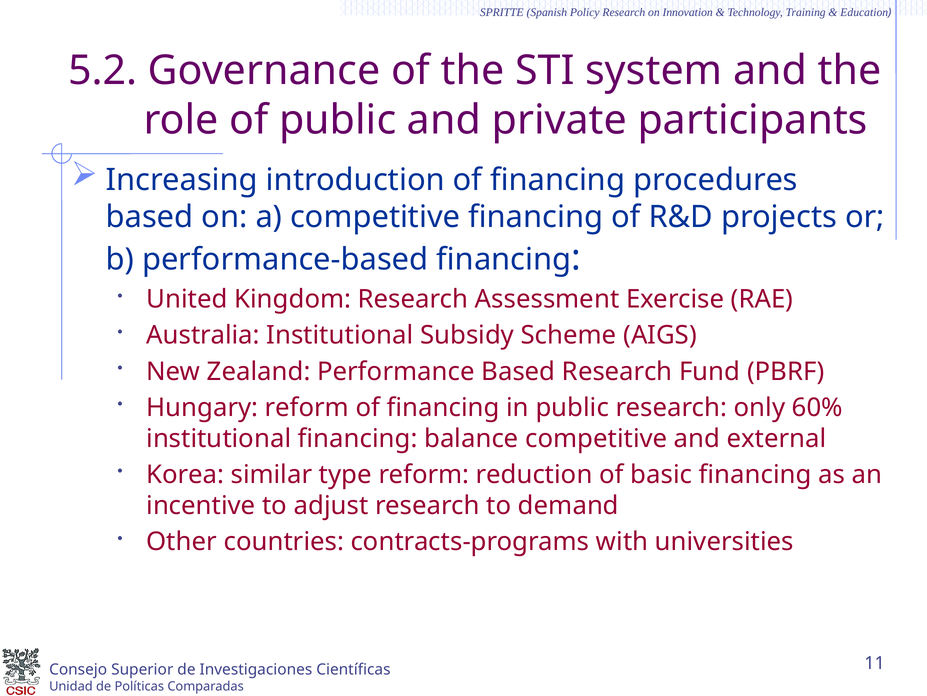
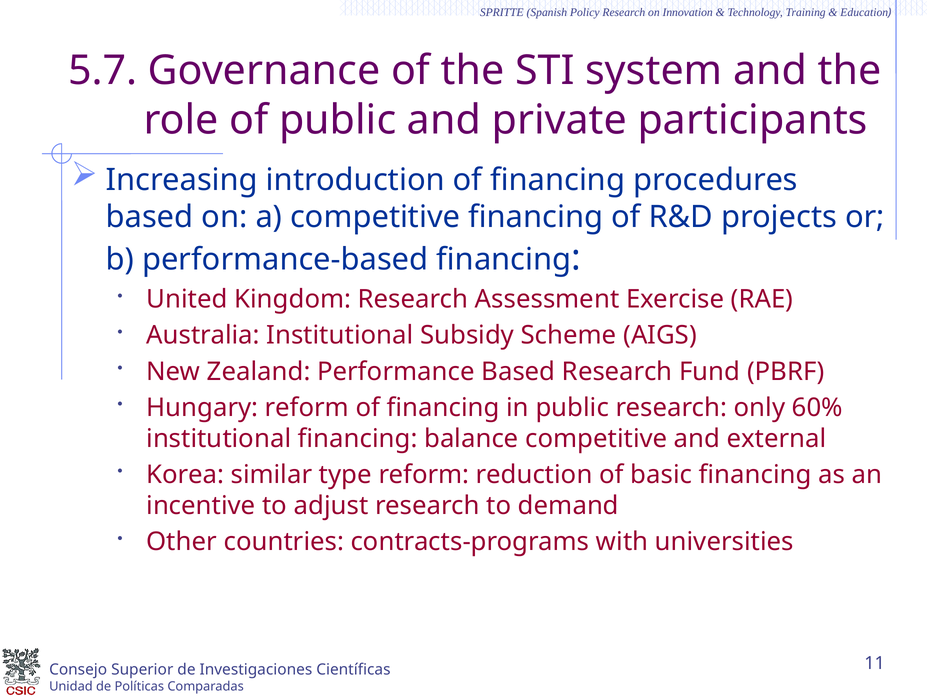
5.2: 5.2 -> 5.7 (103, 71)
